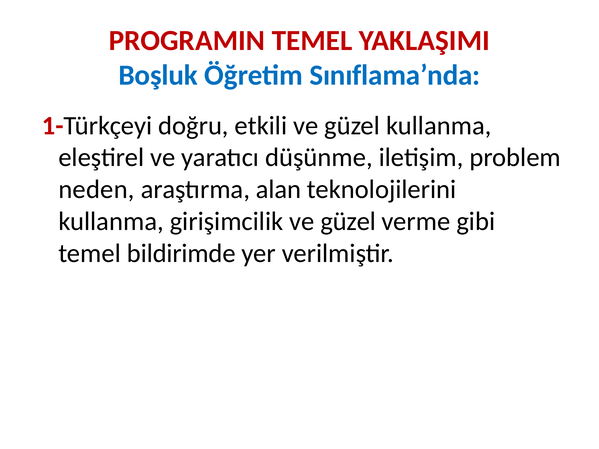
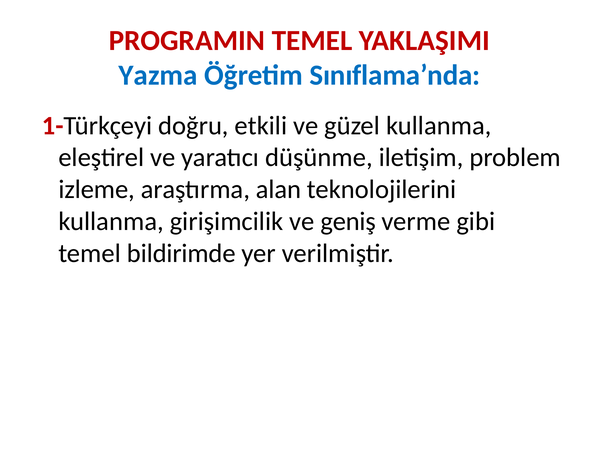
Boşluk: Boşluk -> Yazma (158, 75)
neden: neden -> izleme (97, 190)
girişimcilik ve güzel: güzel -> geniş (348, 222)
